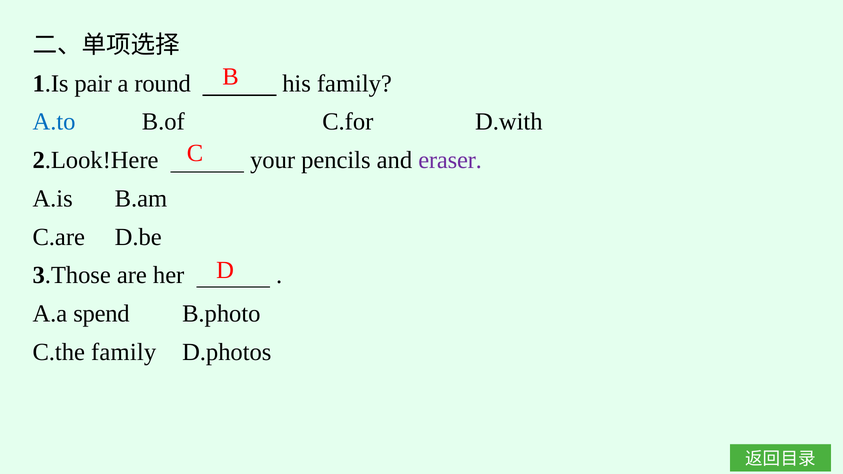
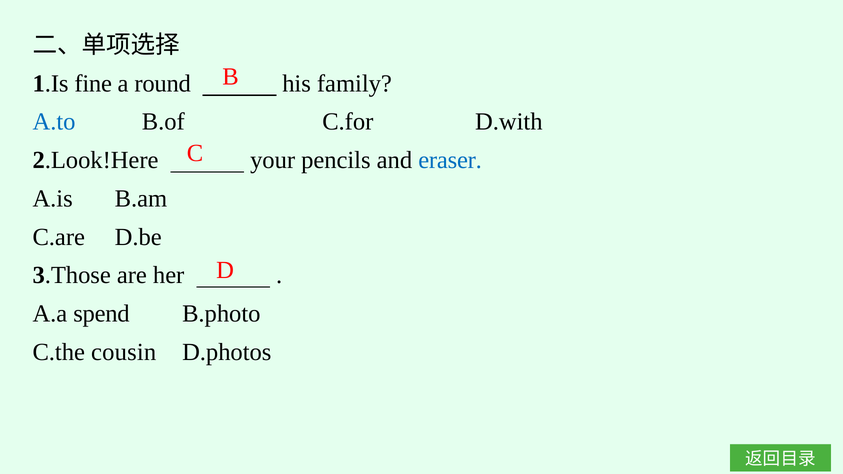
pair: pair -> fine (93, 84)
eraser colour: purple -> blue (450, 160)
C.the family: family -> cousin (124, 352)
